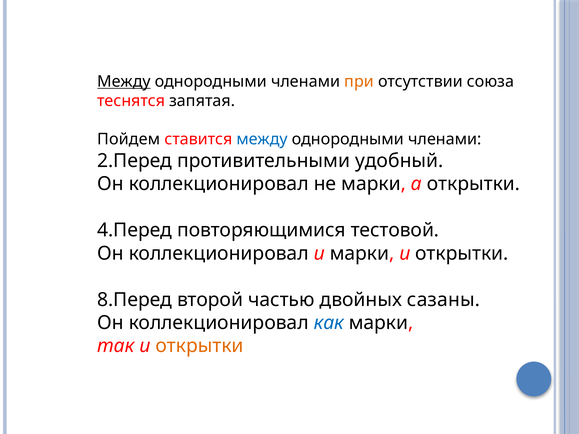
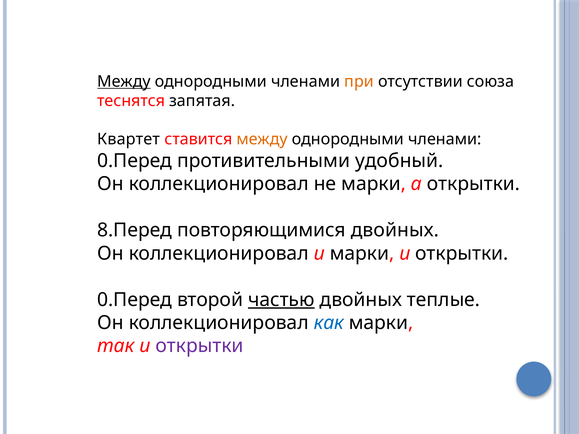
Пойдем: Пойдем -> Квартет (129, 139)
между colour: blue -> orange (262, 139)
2.Перед: 2.Перед -> 0.Перед (135, 161)
4.Перед: 4.Перед -> 8.Перед (135, 230)
повторяющимися тестовой: тестовой -> двойных (395, 230)
8.Перед: 8.Перед -> 0.Перед (135, 300)
частью underline: none -> present (281, 300)
сазаны: сазаны -> теплые (444, 300)
открытки colour: orange -> purple (200, 346)
